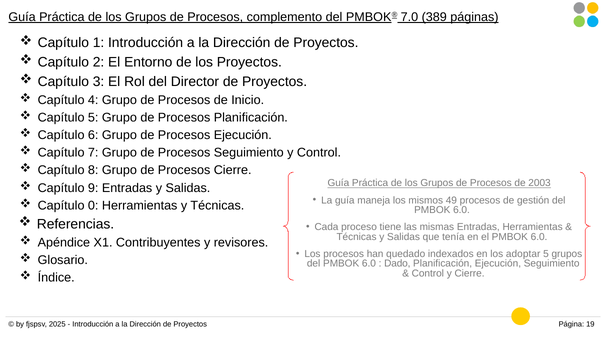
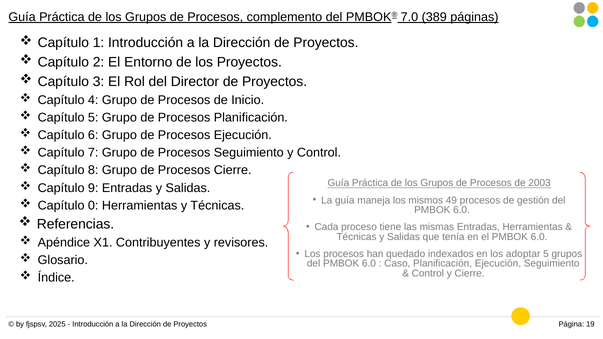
Dado: Dado -> Caso (397, 264)
